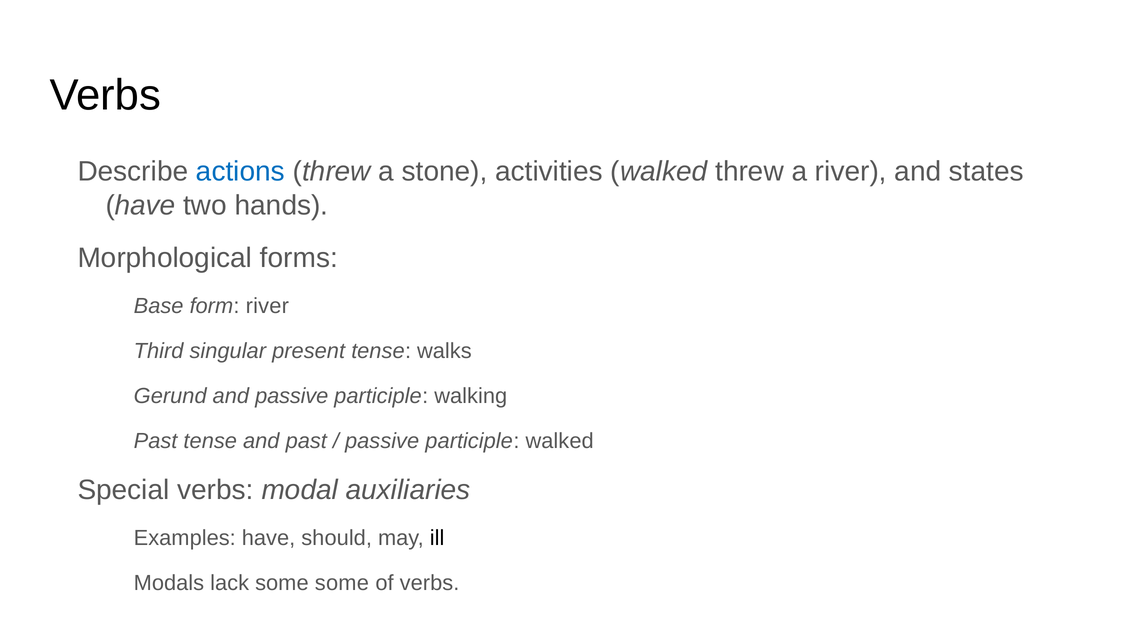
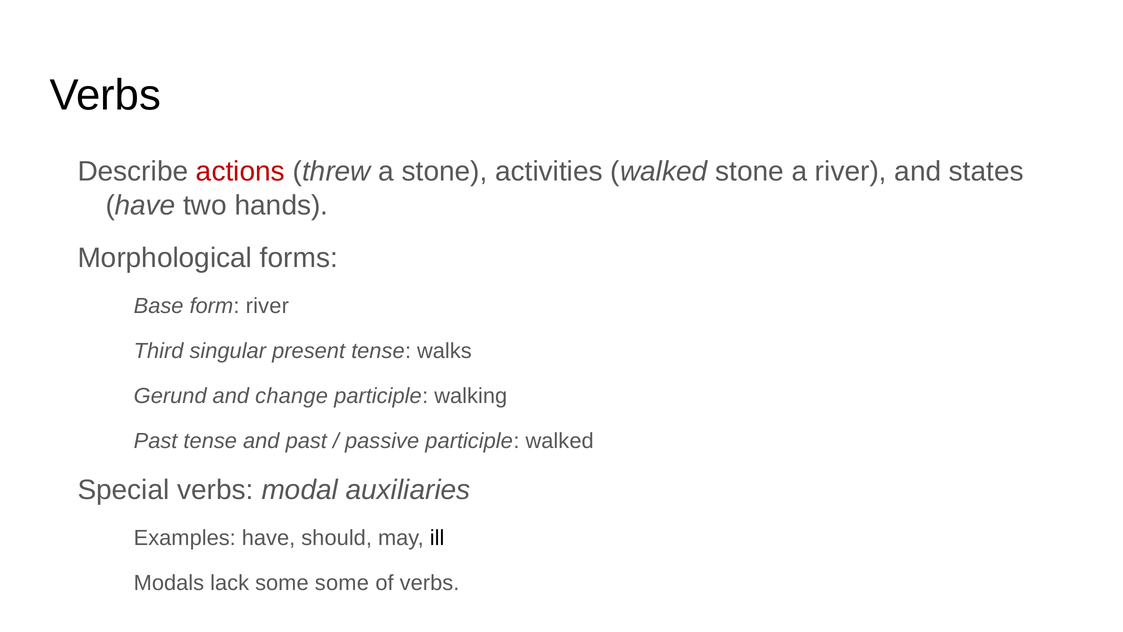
actions colour: blue -> red (240, 172)
walked threw: threw -> stone (750, 172)
and passive: passive -> change (292, 396)
